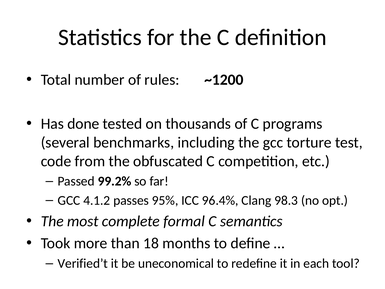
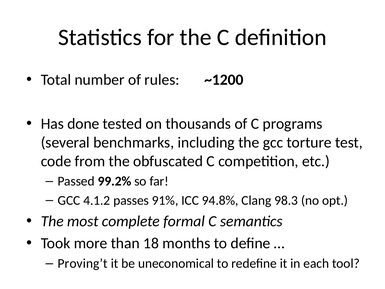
95%: 95% -> 91% (165, 200)
96.4%: 96.4% -> 94.8% (220, 200)
Verified’t: Verified’t -> Proving’t (83, 263)
